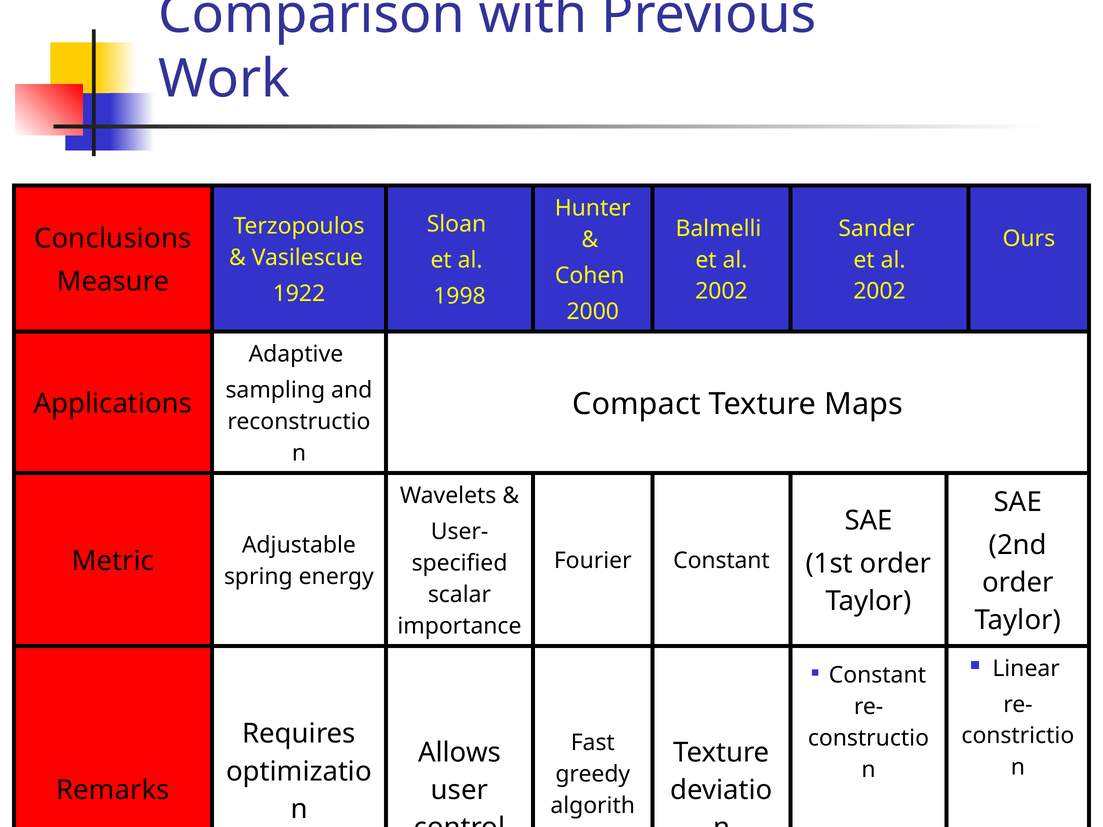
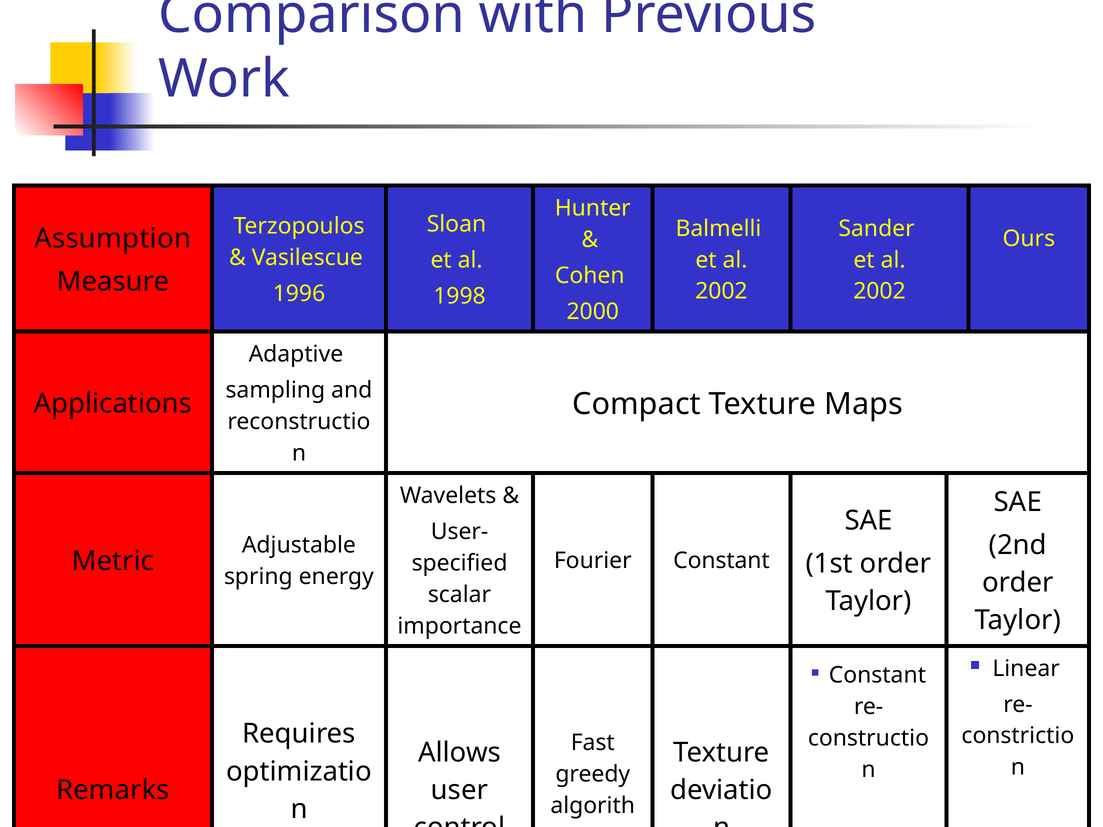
Conclusions: Conclusions -> Assumption (113, 239)
1922: 1922 -> 1996 (299, 294)
